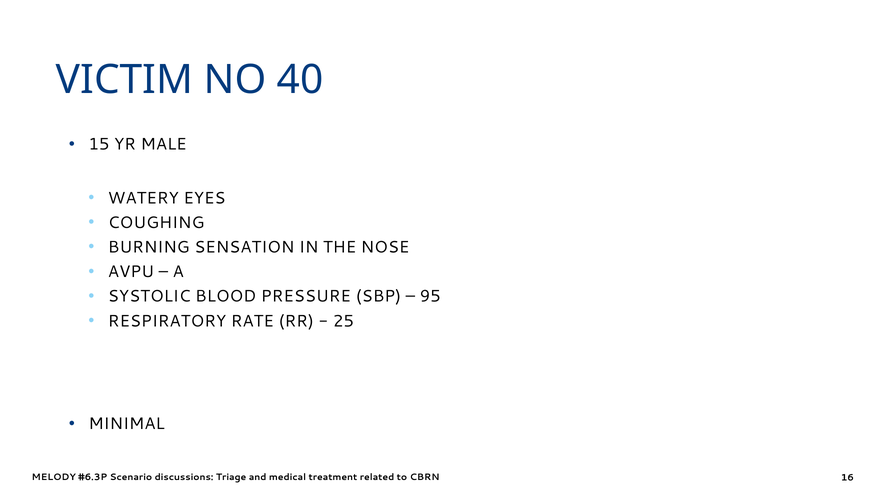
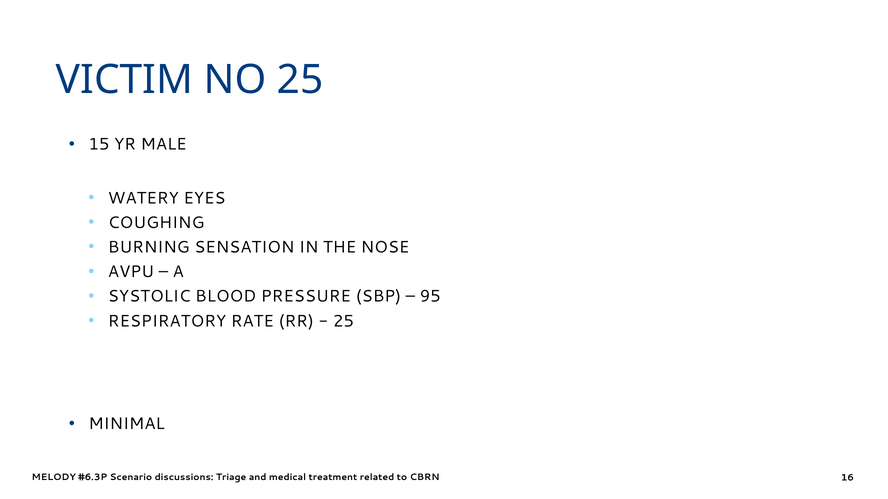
NO 40: 40 -> 25 (300, 80)
